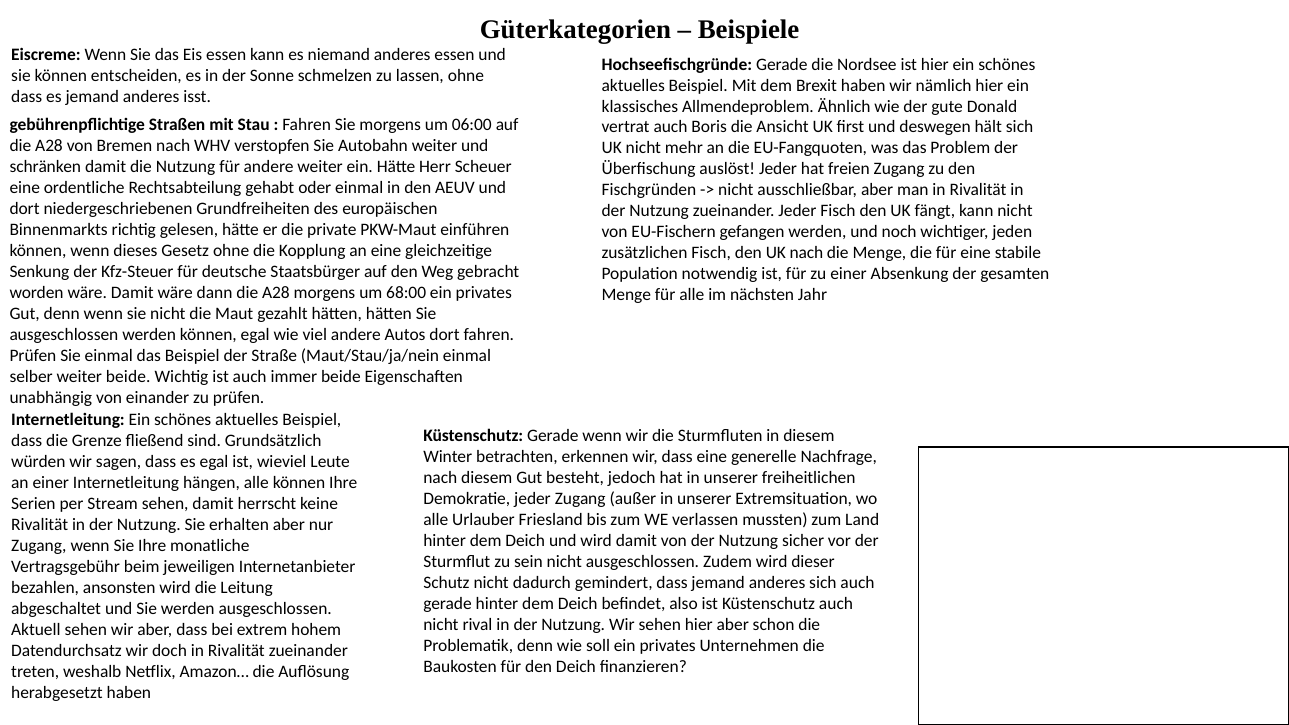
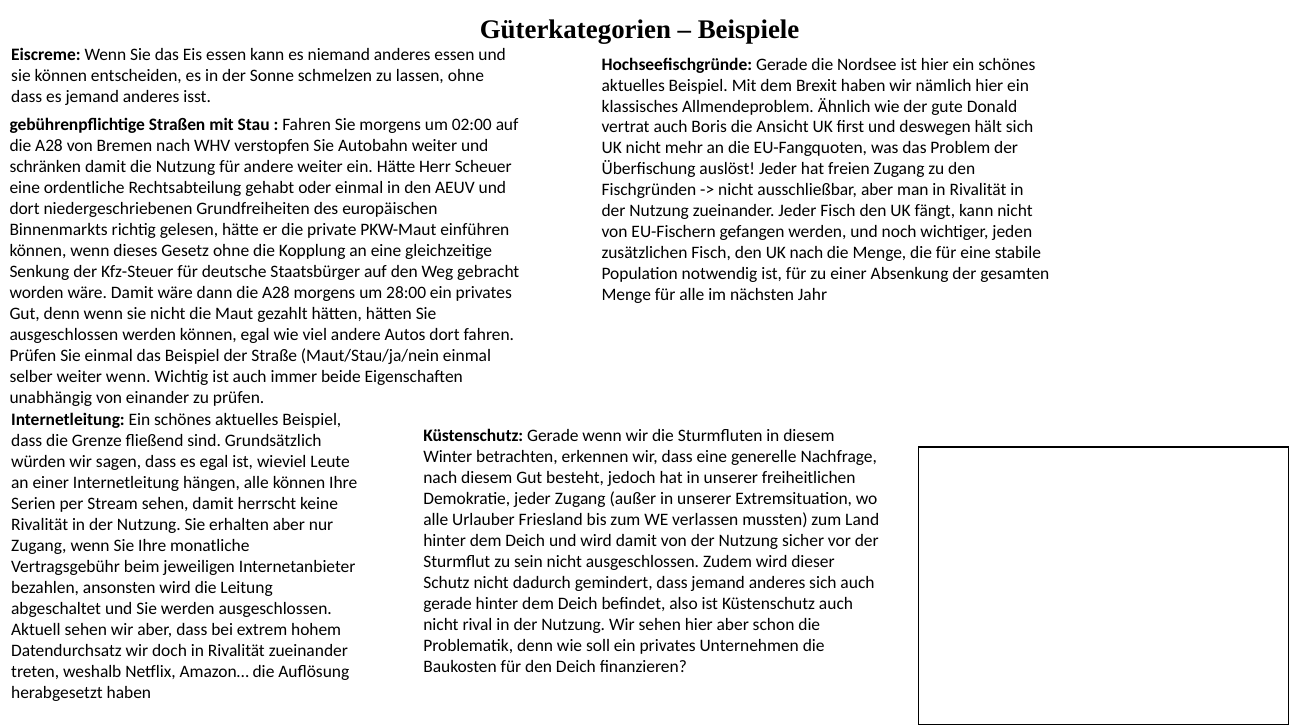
06:00: 06:00 -> 02:00 (472, 125)
68:00: 68:00 -> 28:00 (406, 293)
weiter beide: beide -> wenn (128, 377)
